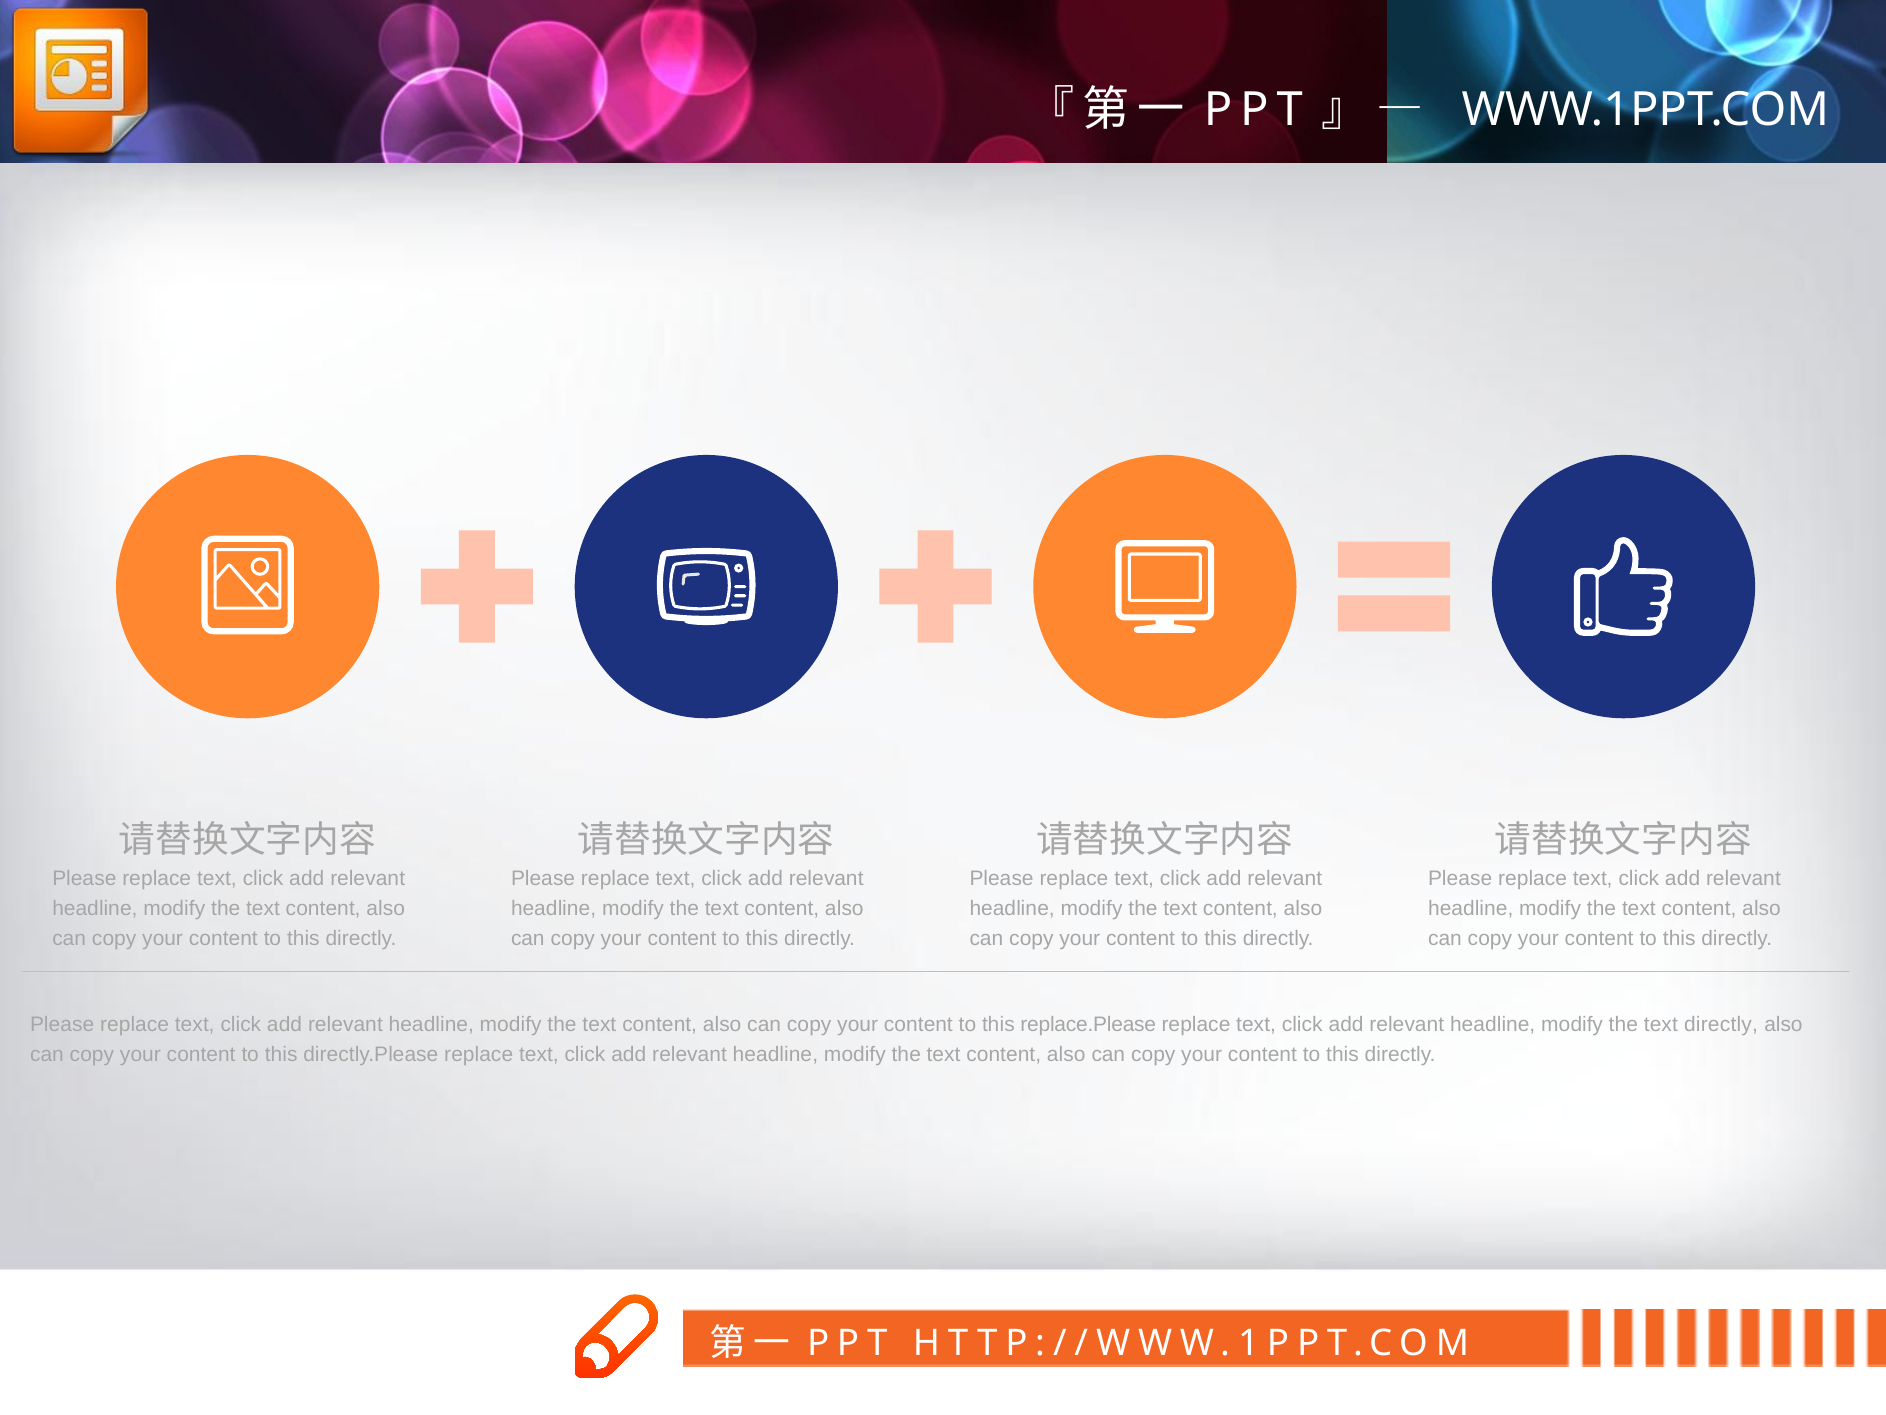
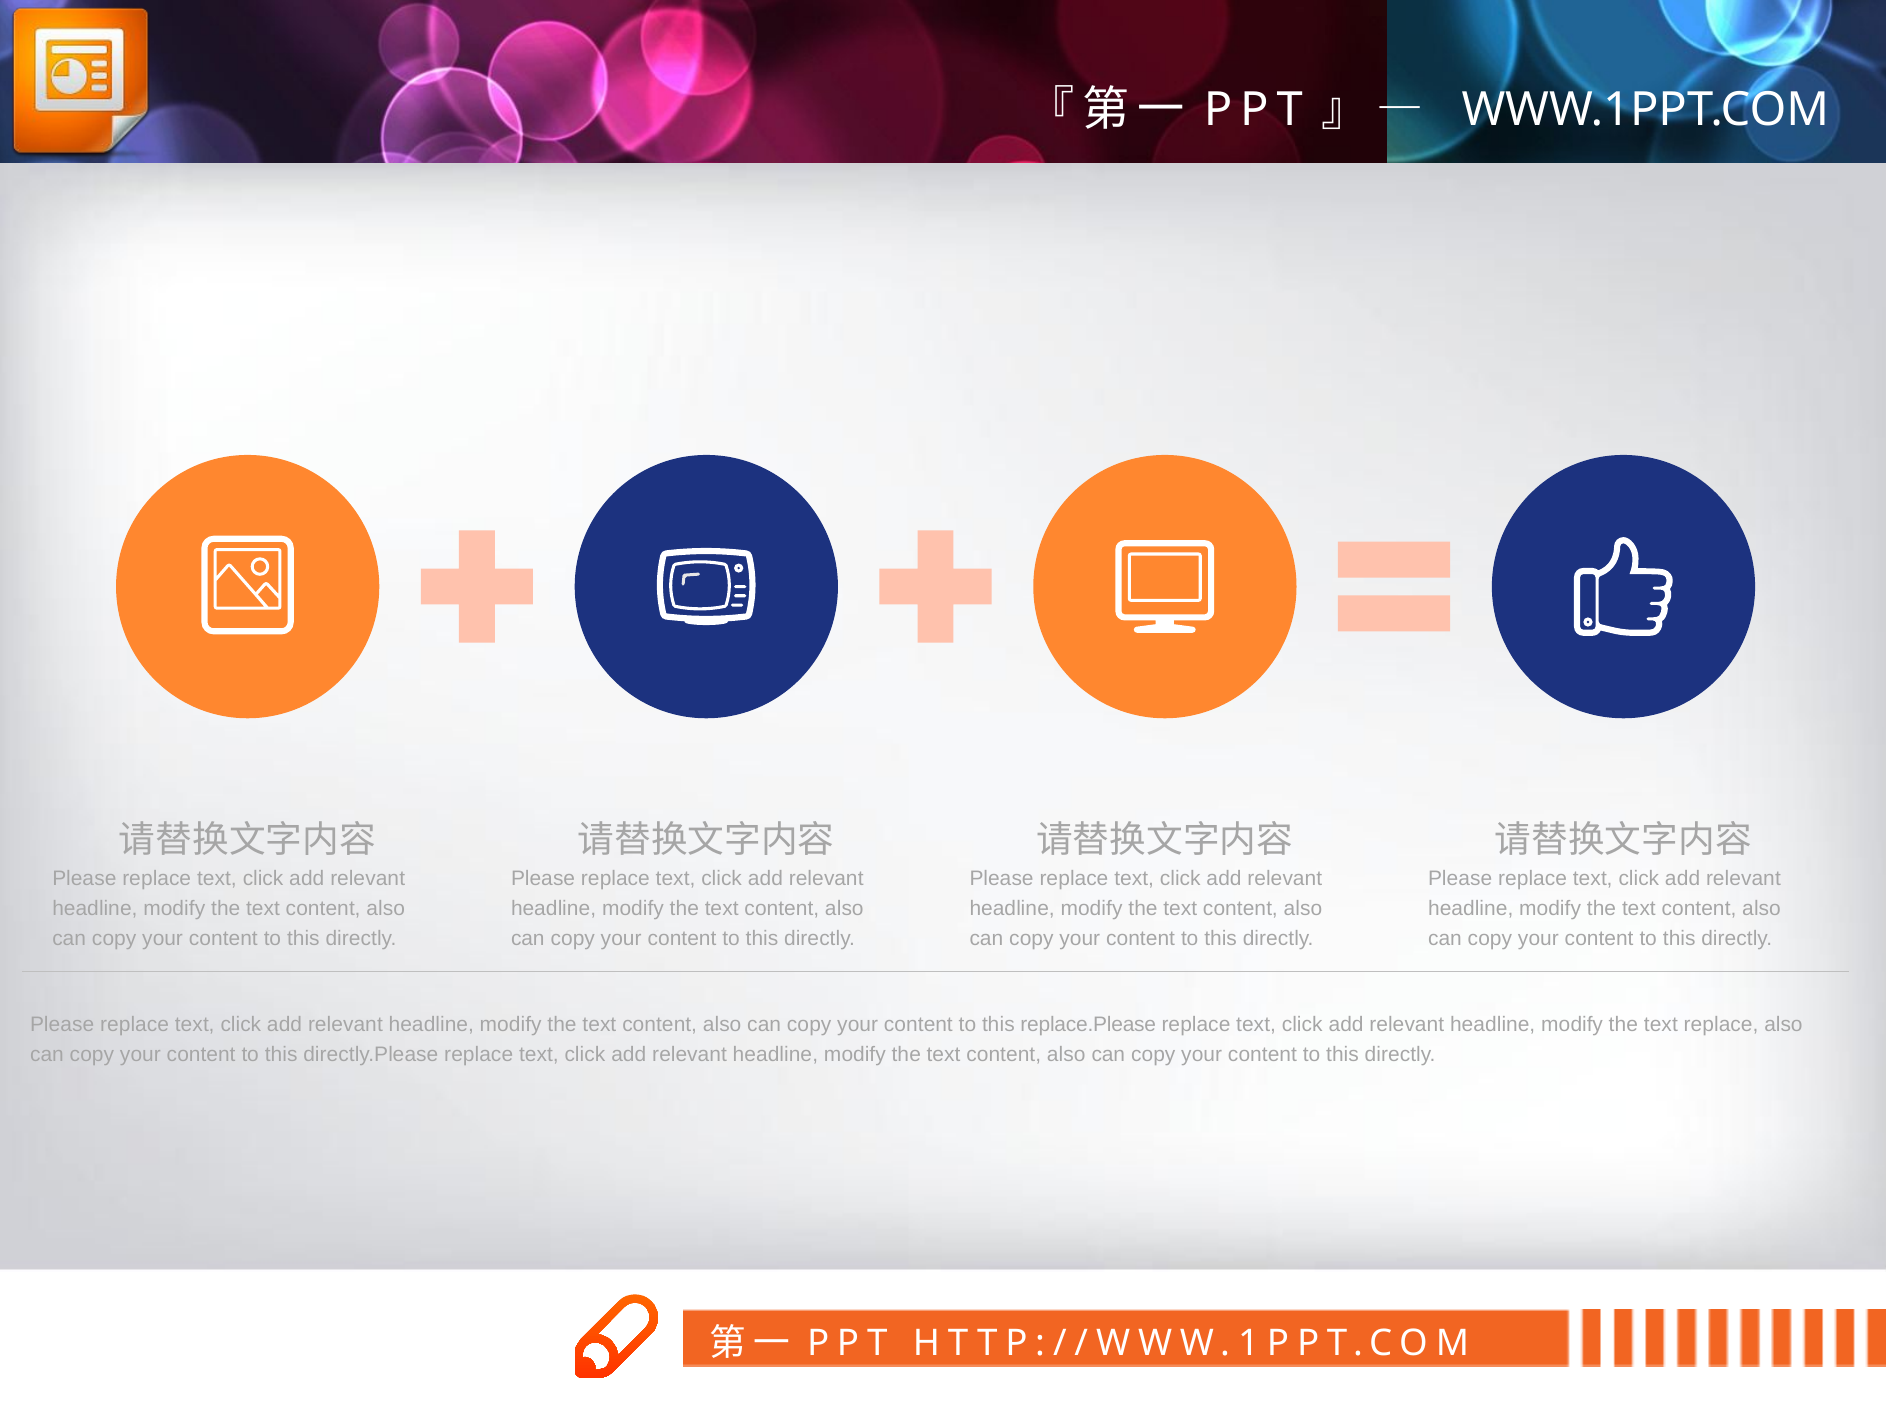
text directly: directly -> replace (1721, 1024)
